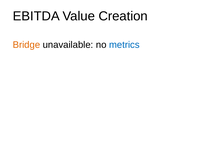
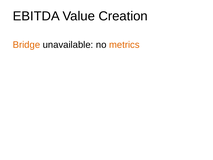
metrics colour: blue -> orange (124, 45)
